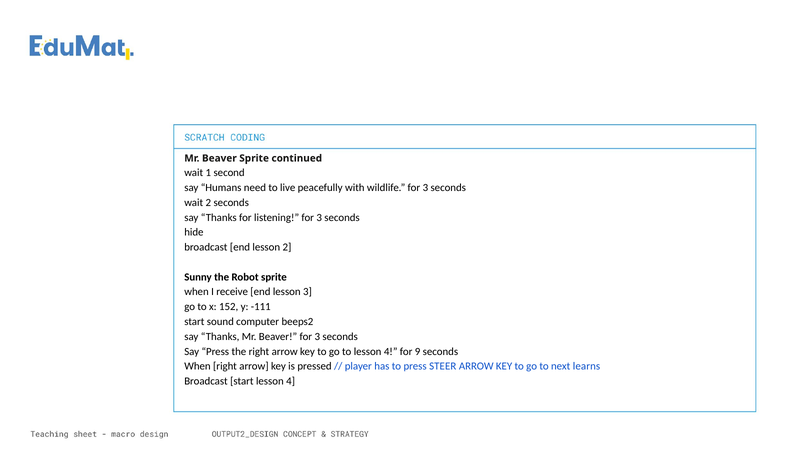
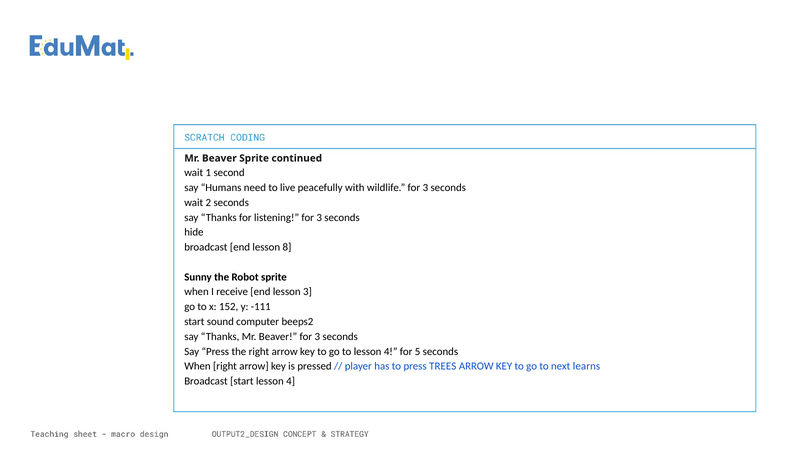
lesson 2: 2 -> 8 (287, 248)
9: 9 -> 5 (418, 352)
STEER: STEER -> TREES (443, 367)
